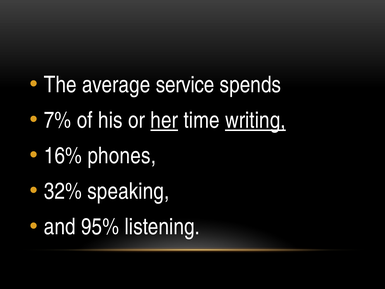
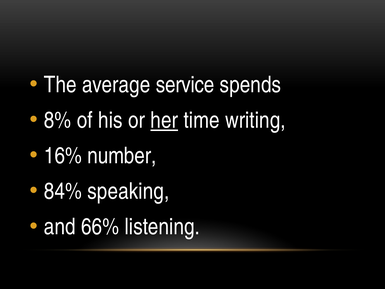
7%: 7% -> 8% (58, 120)
writing underline: present -> none (255, 120)
phones: phones -> number (122, 156)
32%: 32% -> 84% (63, 191)
95%: 95% -> 66% (100, 227)
